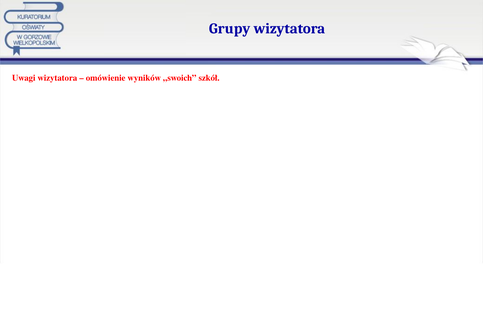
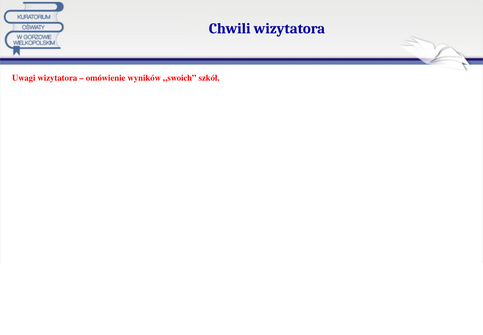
Grupy: Grupy -> Chwili (230, 29)
